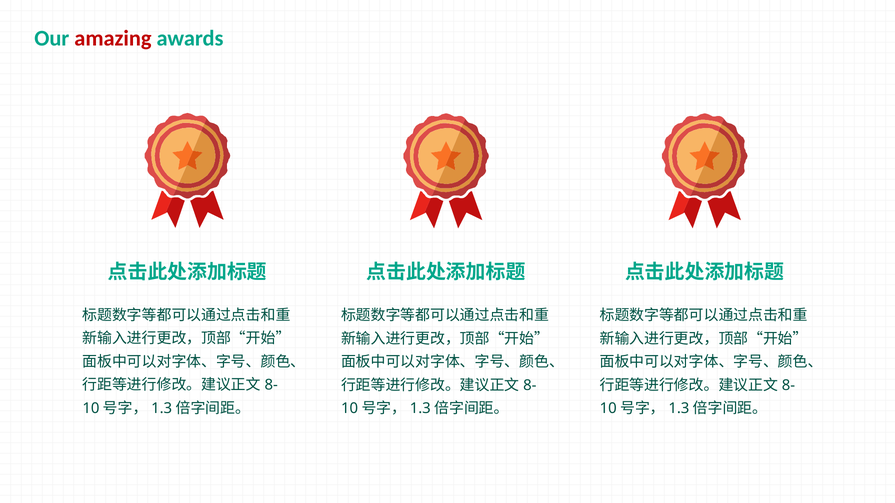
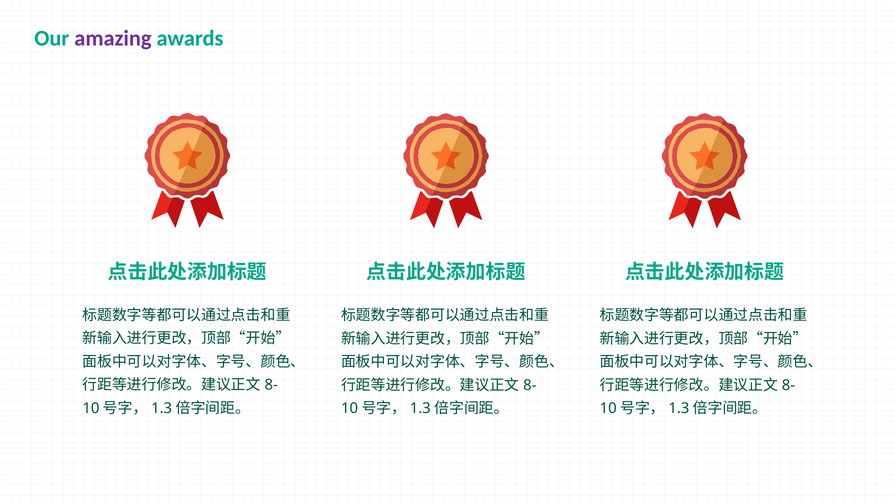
amazing colour: red -> purple (113, 38)
